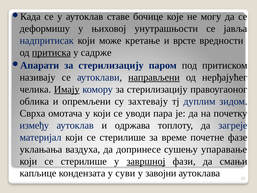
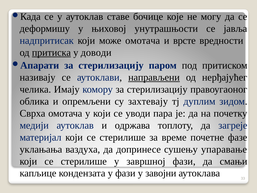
може кретање: кретање -> омотача (143, 41)
садрже: садрже -> доводи (96, 52)
Имају underline: present -> none (67, 89)
између: између -> медији (34, 125)
завршној underline: present -> none (146, 161)
у суви: суви -> фази (125, 173)
